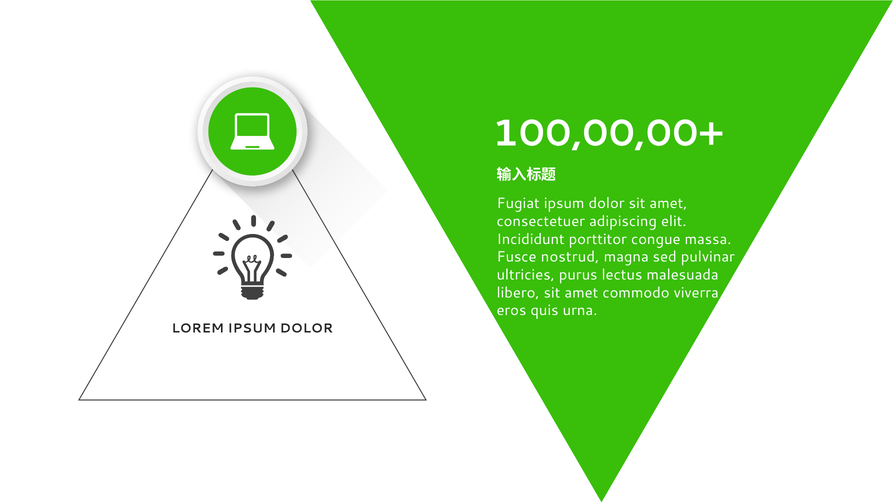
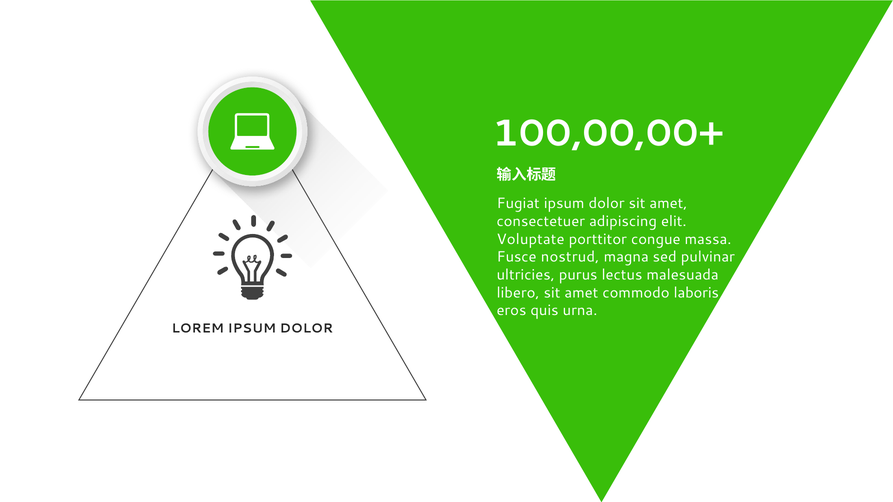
Incididunt: Incididunt -> Voluptate (531, 239)
viverra: viverra -> laboris (696, 293)
